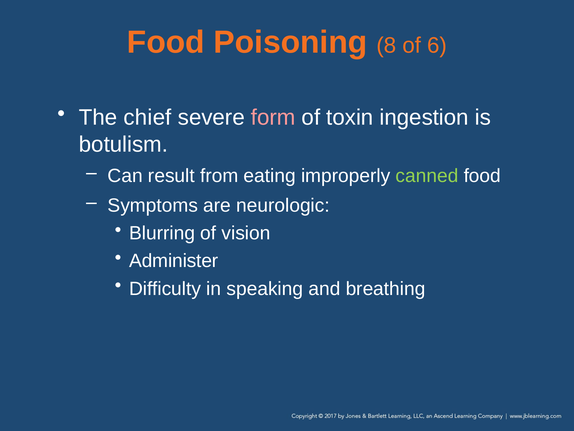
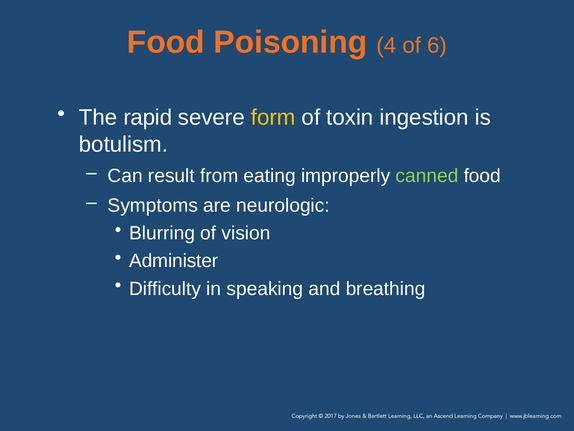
8: 8 -> 4 (386, 45)
chief: chief -> rapid (148, 117)
form colour: pink -> yellow (273, 117)
